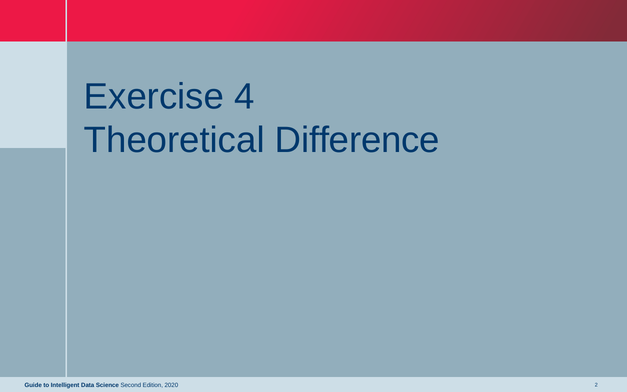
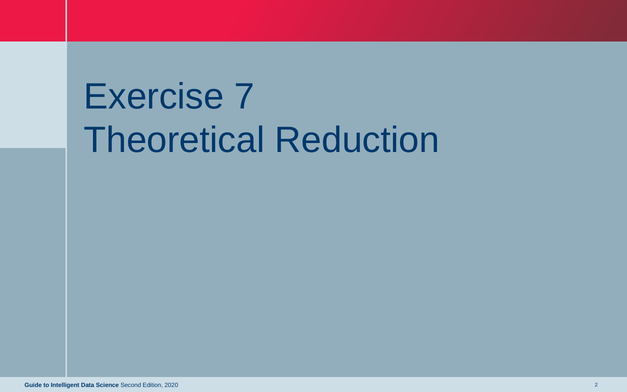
4: 4 -> 7 (244, 96)
Difference: Difference -> Reduction (357, 140)
